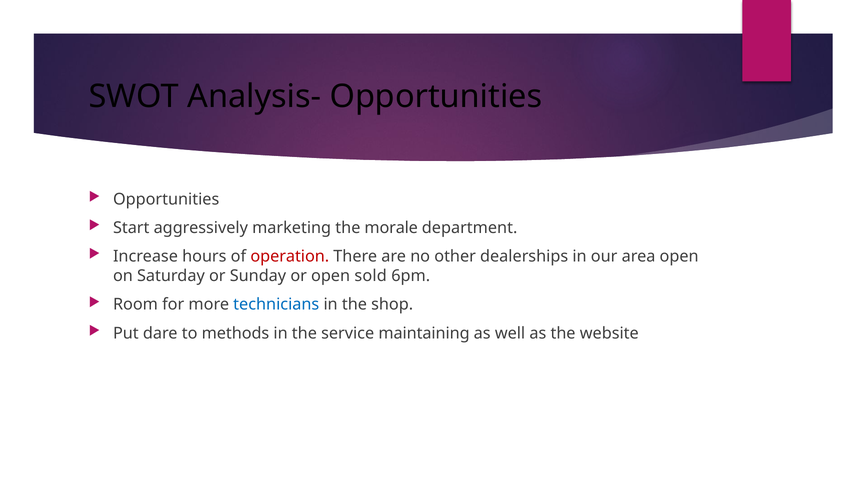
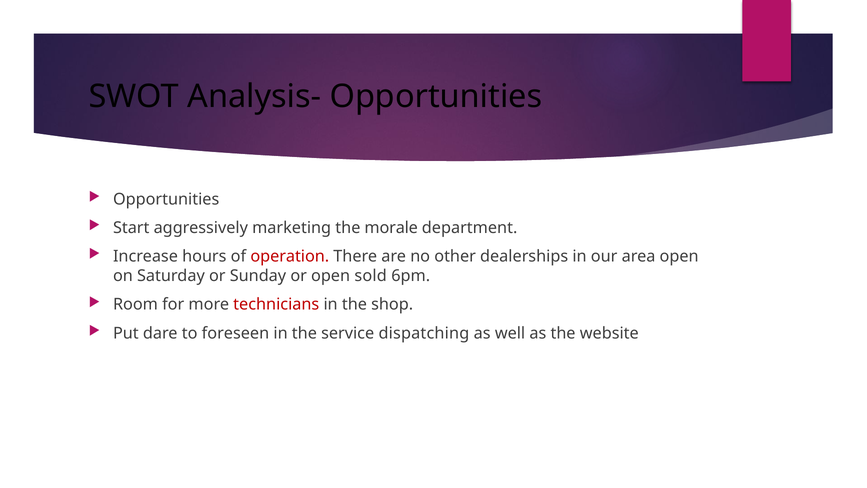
technicians colour: blue -> red (276, 304)
methods: methods -> foreseen (235, 333)
maintaining: maintaining -> dispatching (424, 333)
